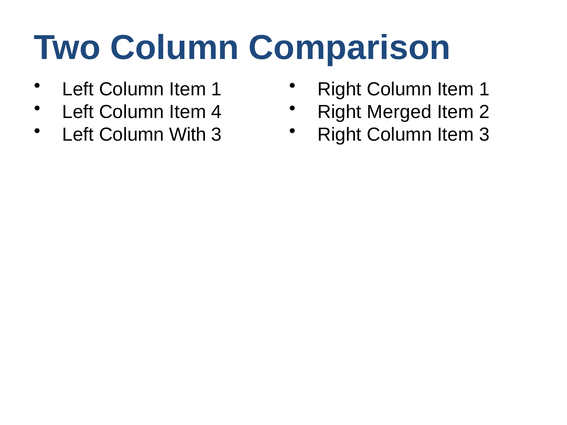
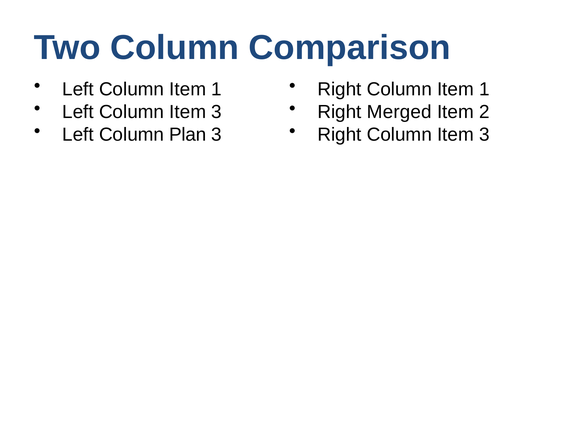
Left Column Item 4: 4 -> 3 (217, 112)
With: With -> Plan (188, 135)
